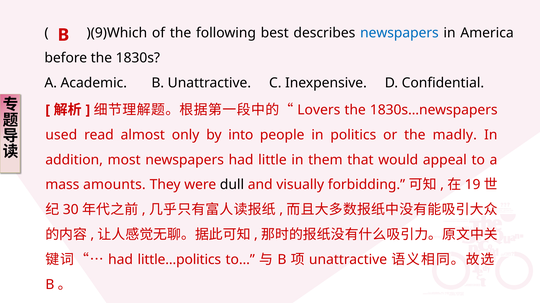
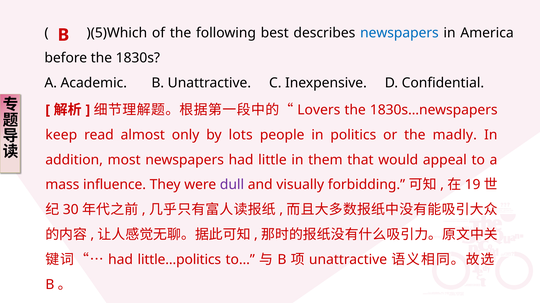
)(9)Which: )(9)Which -> )(5)Which (117, 33)
used: used -> keep (61, 135)
into: into -> lots (241, 135)
amounts: amounts -> influence (115, 185)
dull colour: black -> purple (232, 185)
